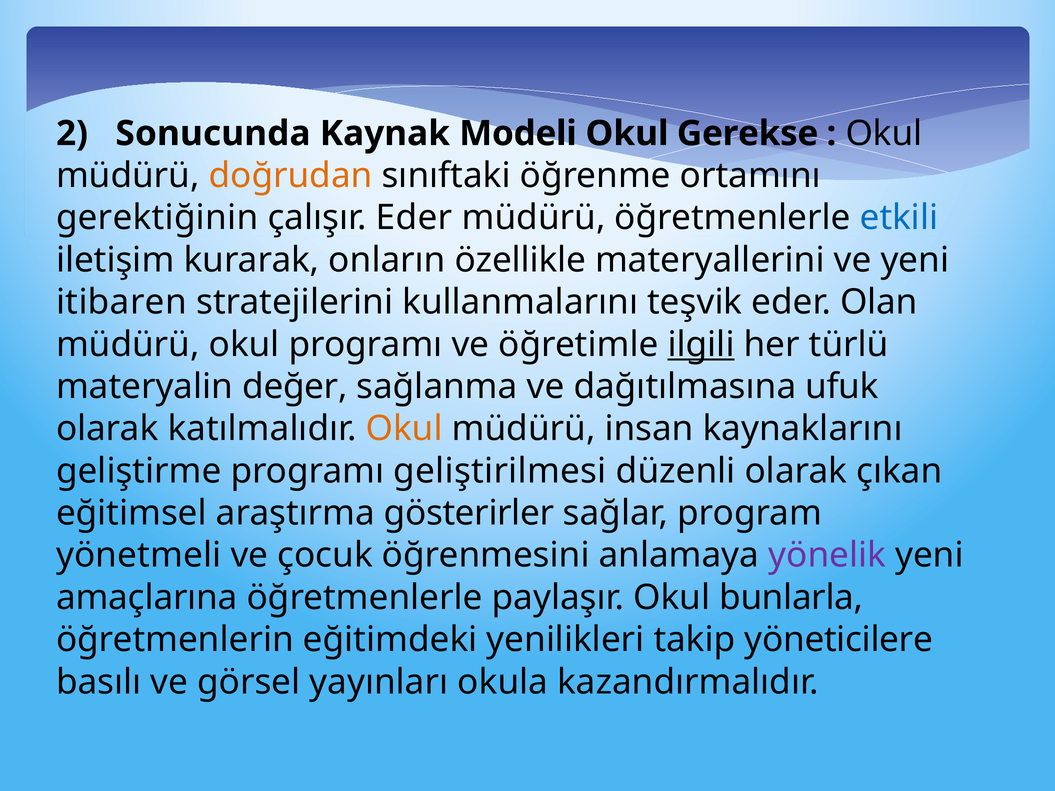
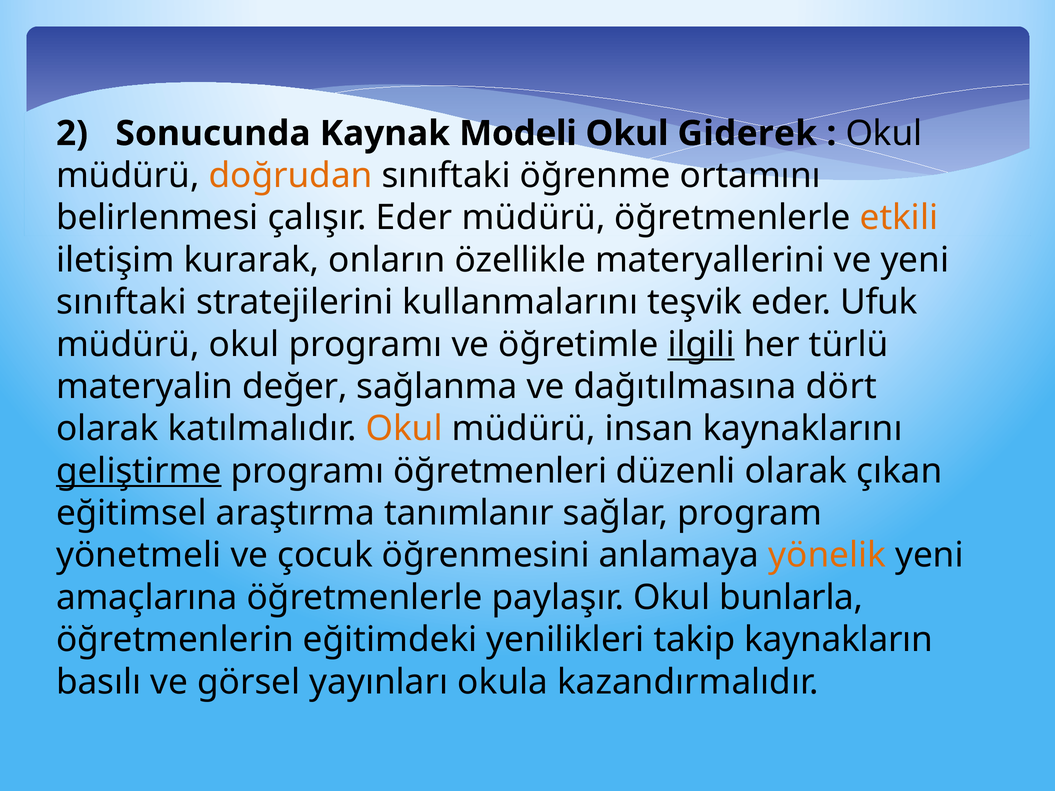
Gerekse: Gerekse -> Giderek (747, 134)
gerektiğinin: gerektiğinin -> belirlenmesi (157, 218)
etkili colour: blue -> orange (899, 218)
itibaren: itibaren -> sınıftaki (121, 302)
Olan: Olan -> Ufuk (879, 302)
ufuk: ufuk -> dört (842, 387)
geliştirme underline: none -> present (139, 471)
geliştirilmesi: geliştirilmesi -> öğretmenleri (500, 471)
gösterirler: gösterirler -> tanımlanır (469, 513)
yönelik colour: purple -> orange (827, 556)
yöneticilere: yöneticilere -> kaynakların (839, 640)
